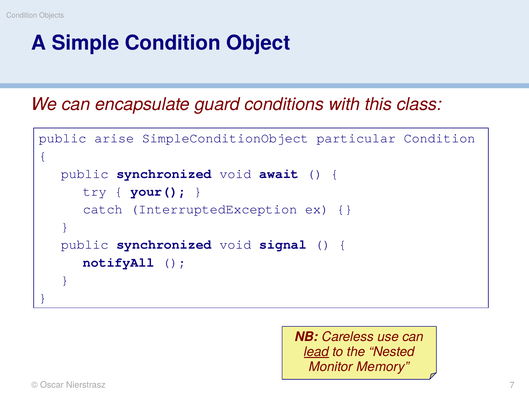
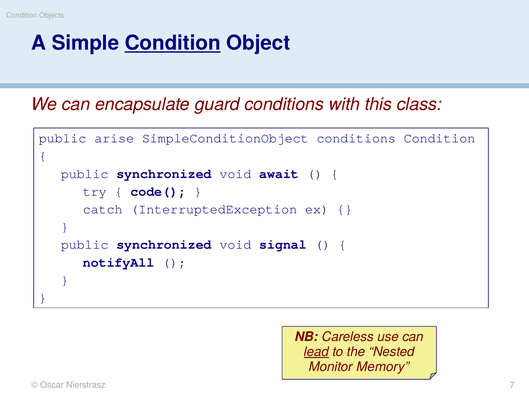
Condition underline: none -> present (173, 43)
SimpleConditionObject particular: particular -> conditions (356, 138)
your(: your( -> code( (158, 191)
